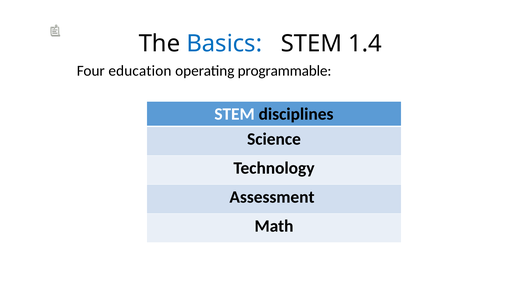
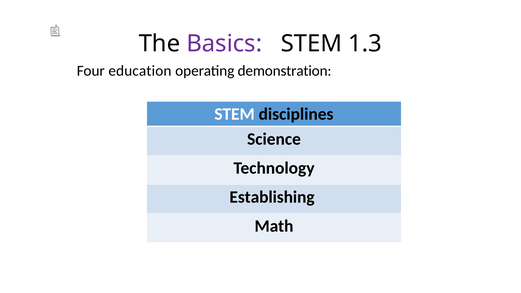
Basics colour: blue -> purple (224, 44)
1.4: 1.4 -> 1.3 (365, 44)
programmable: programmable -> demonstration (285, 71)
Assessment: Assessment -> Establishing (272, 197)
